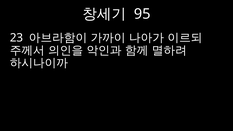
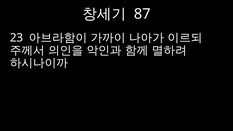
95: 95 -> 87 (142, 14)
